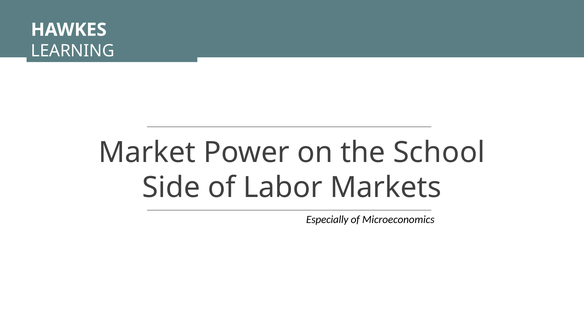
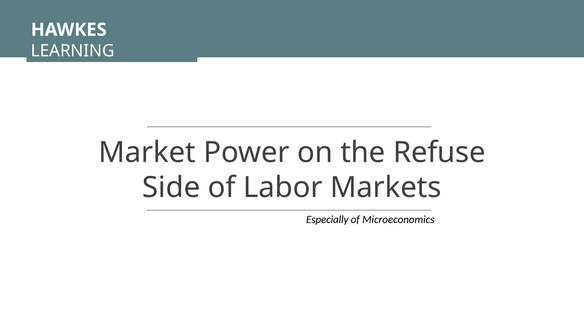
School: School -> Refuse (439, 152)
